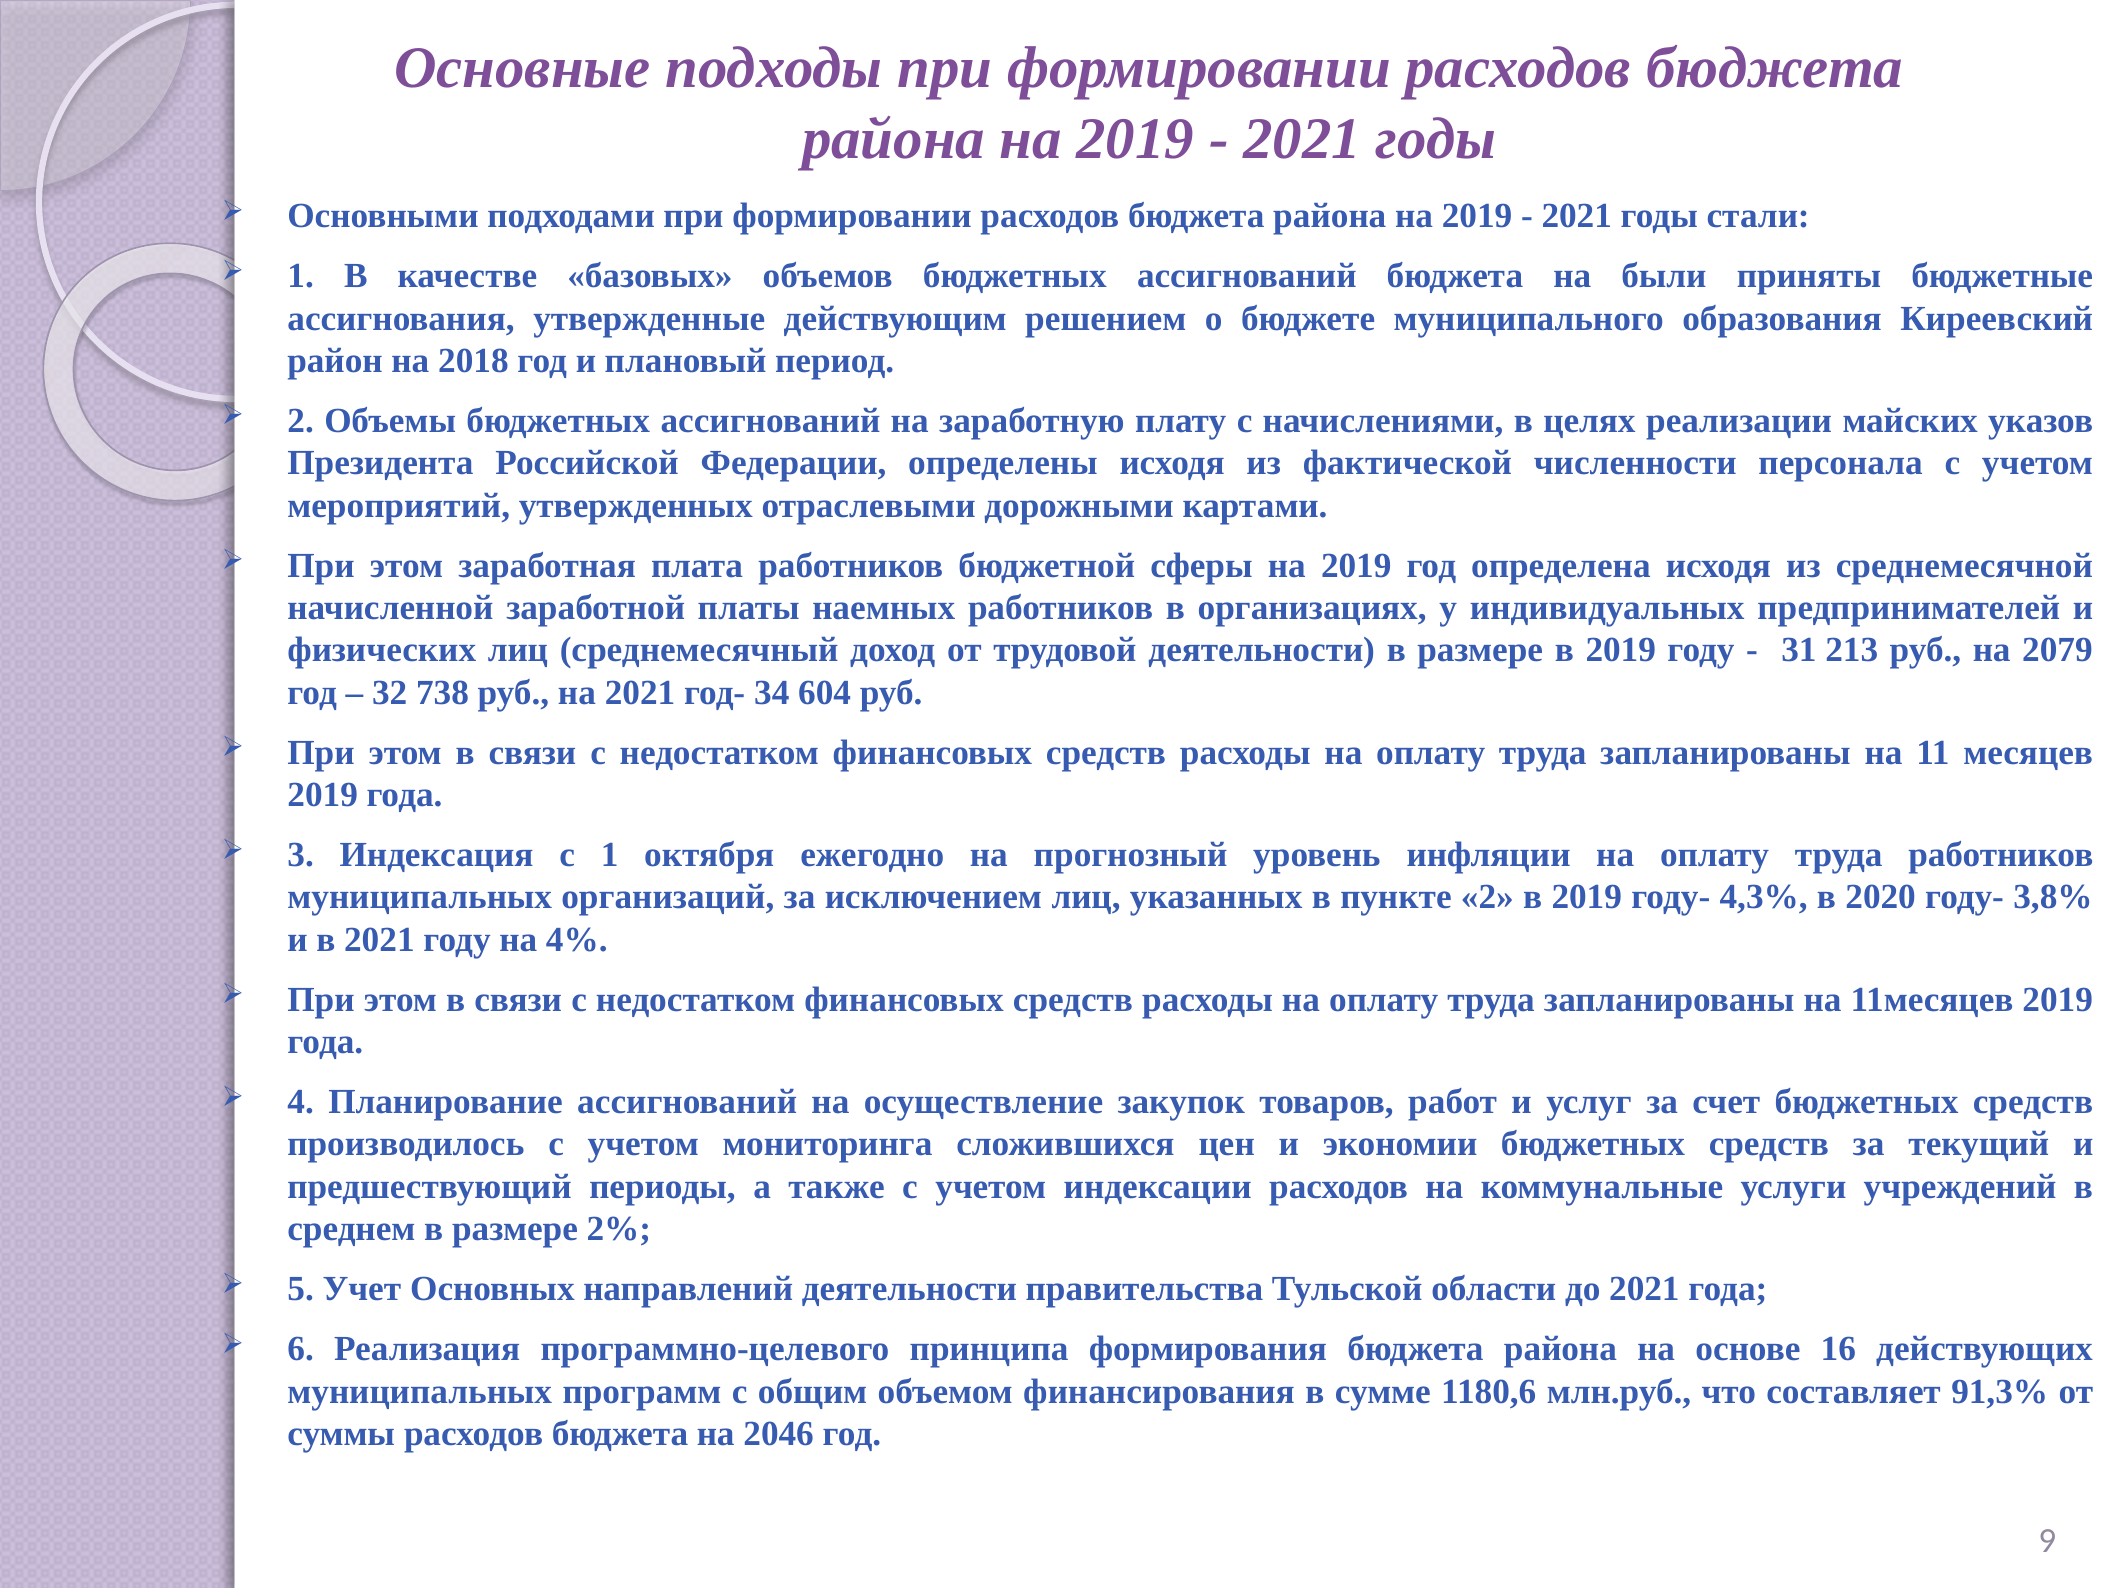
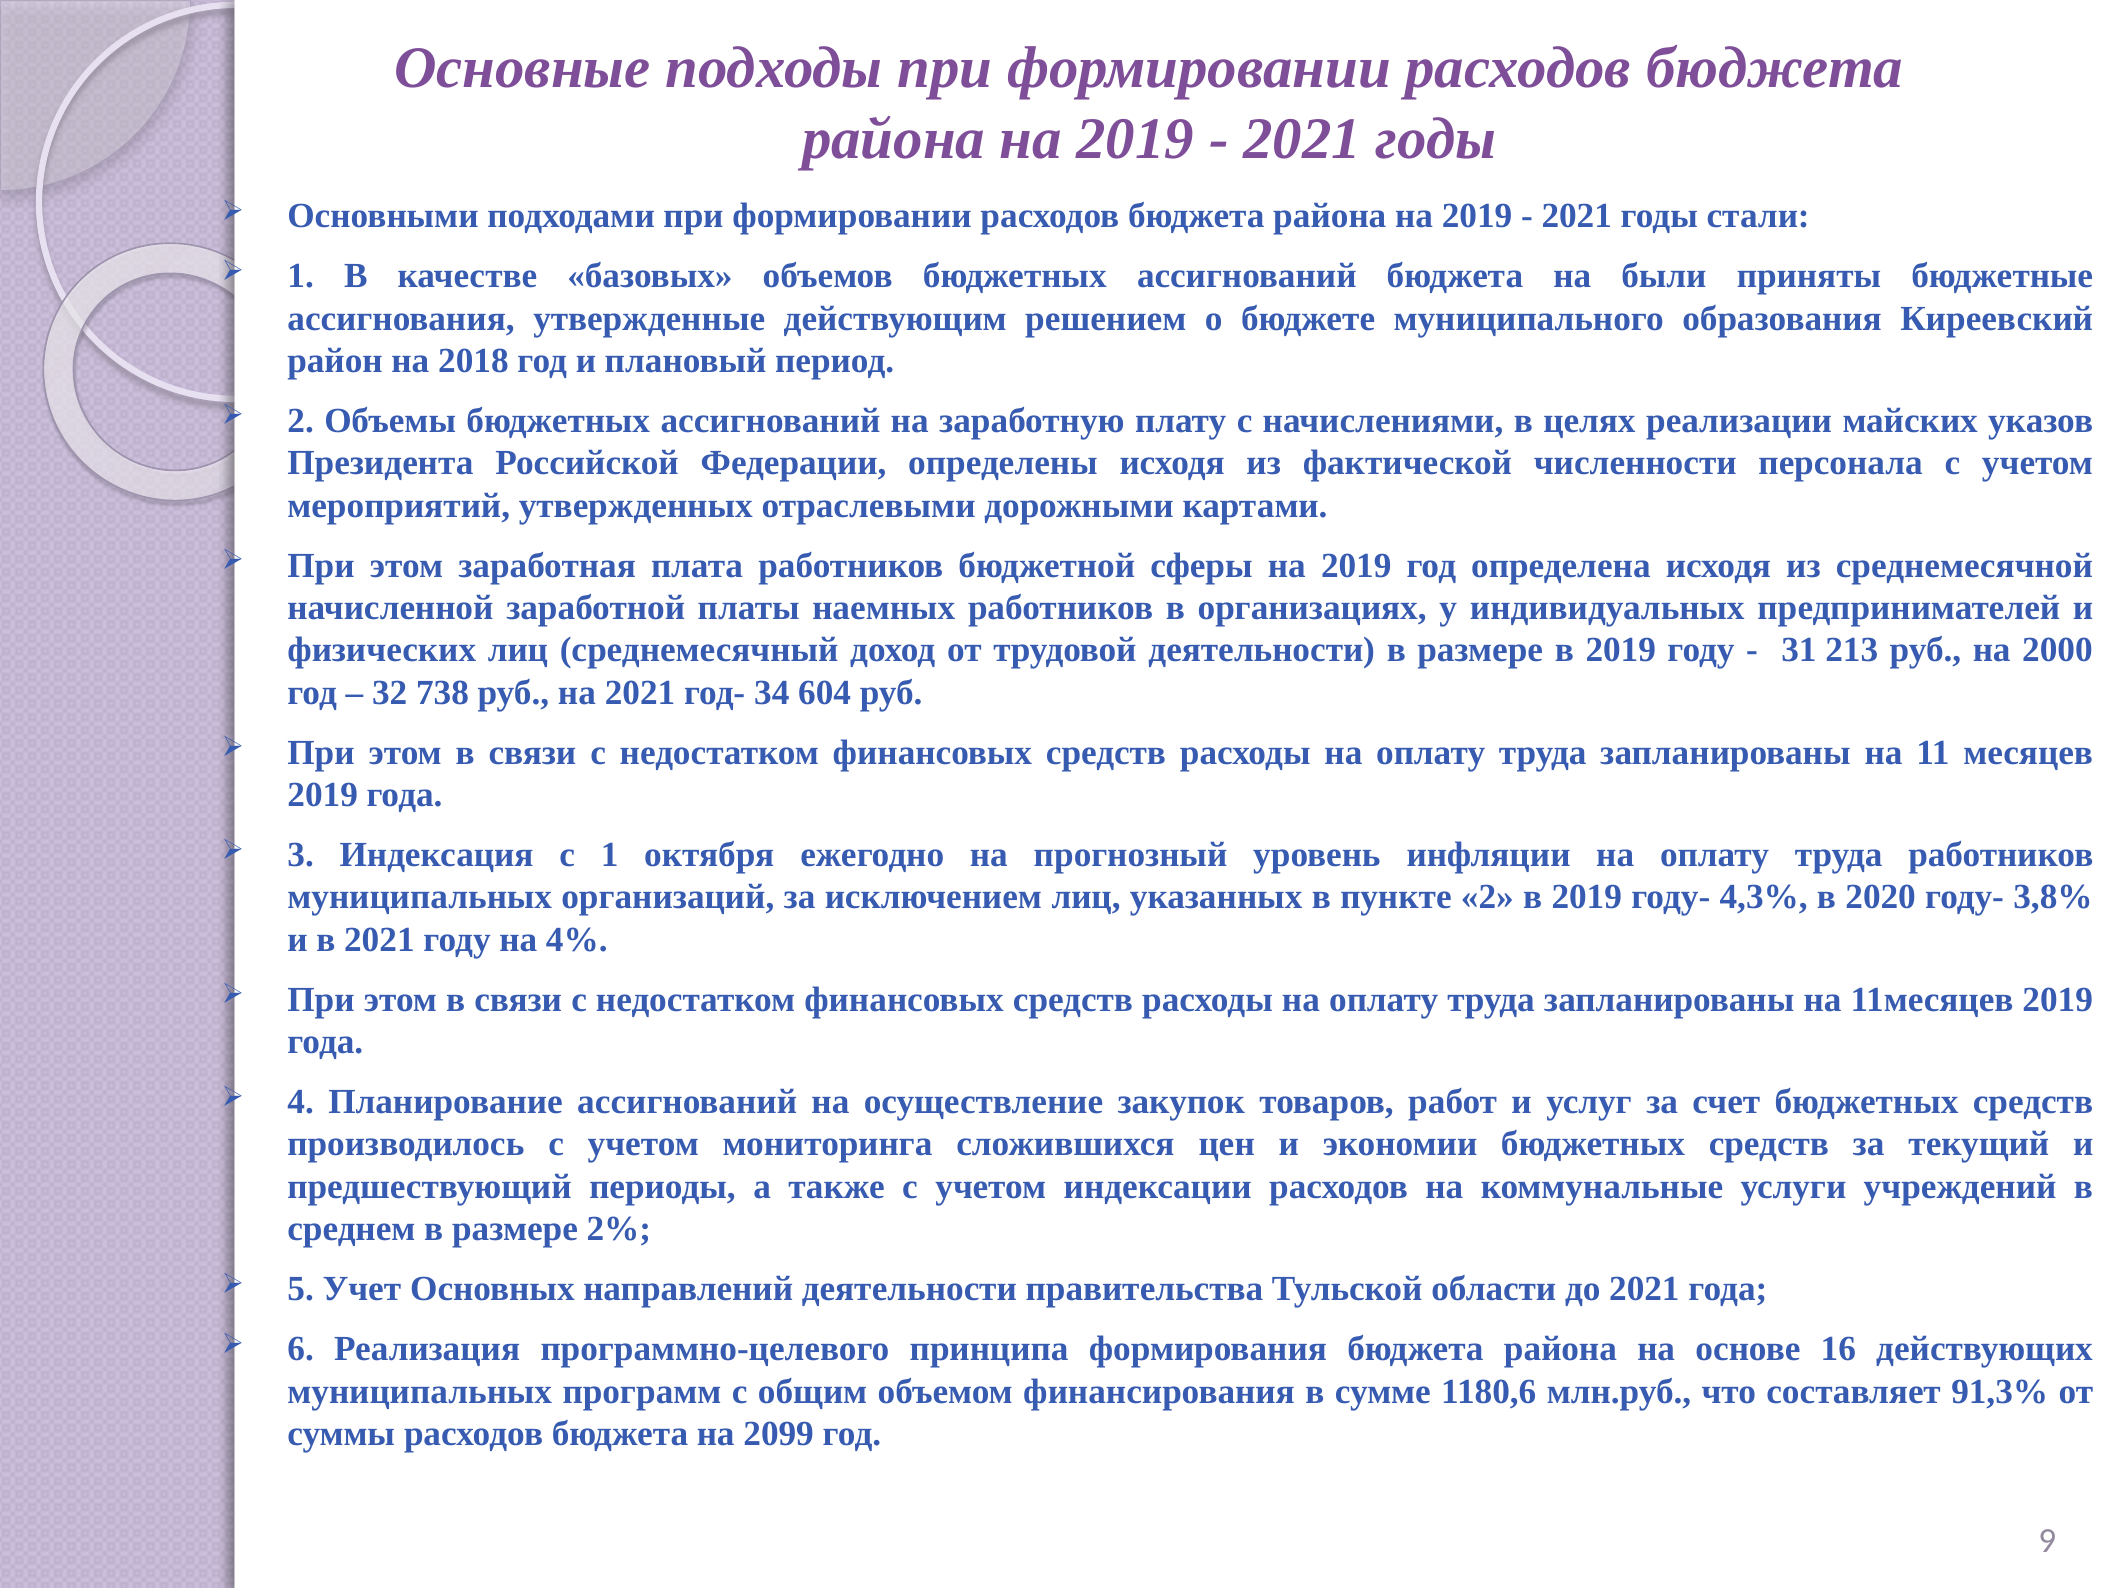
2079: 2079 -> 2000 (2057, 650)
2046: 2046 -> 2099 (779, 1434)
